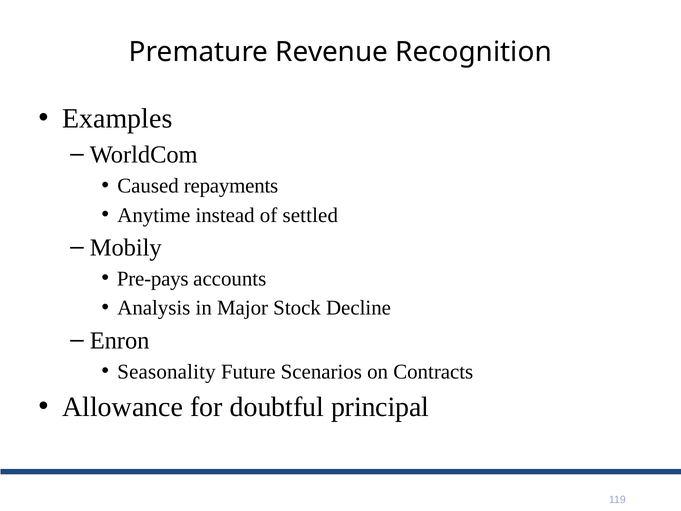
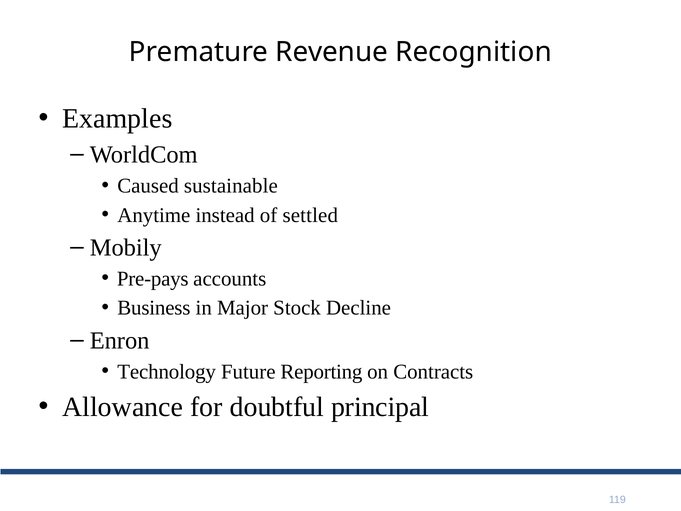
repayments: repayments -> sustainable (231, 186)
Analysis: Analysis -> Business (154, 308)
Seasonality: Seasonality -> Technology (167, 371)
Scenarios: Scenarios -> Reporting (321, 371)
